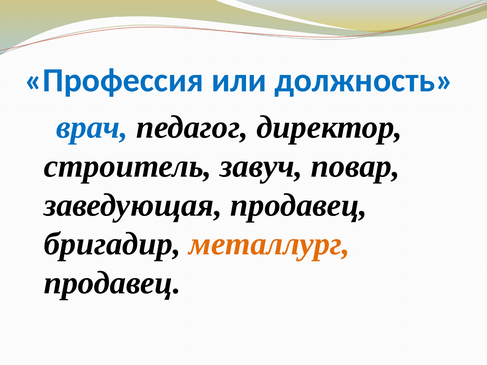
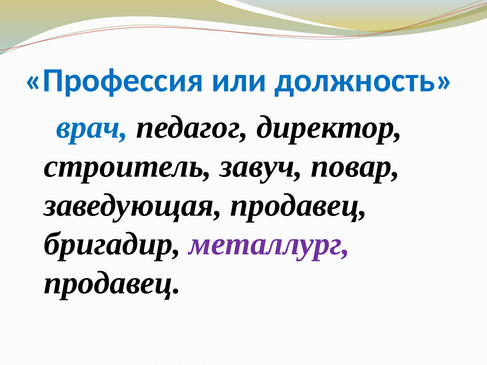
металлург colour: orange -> purple (269, 244)
